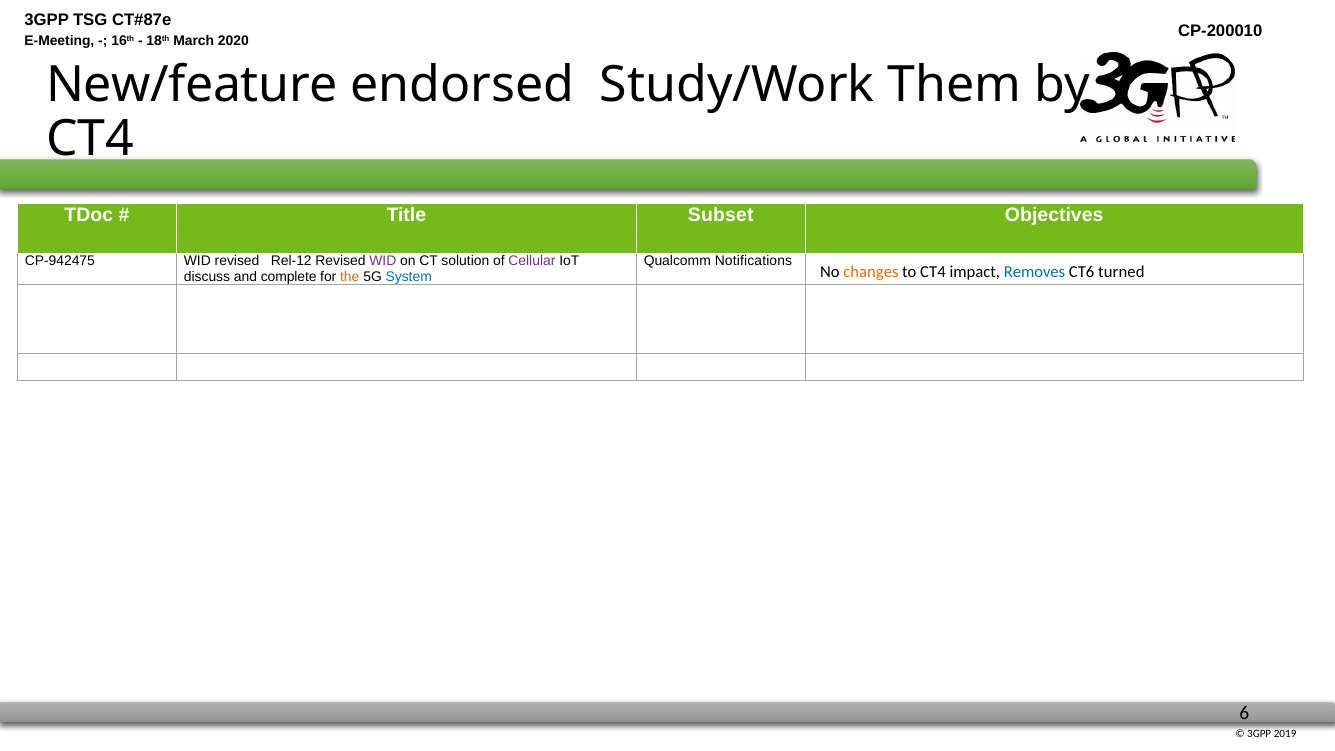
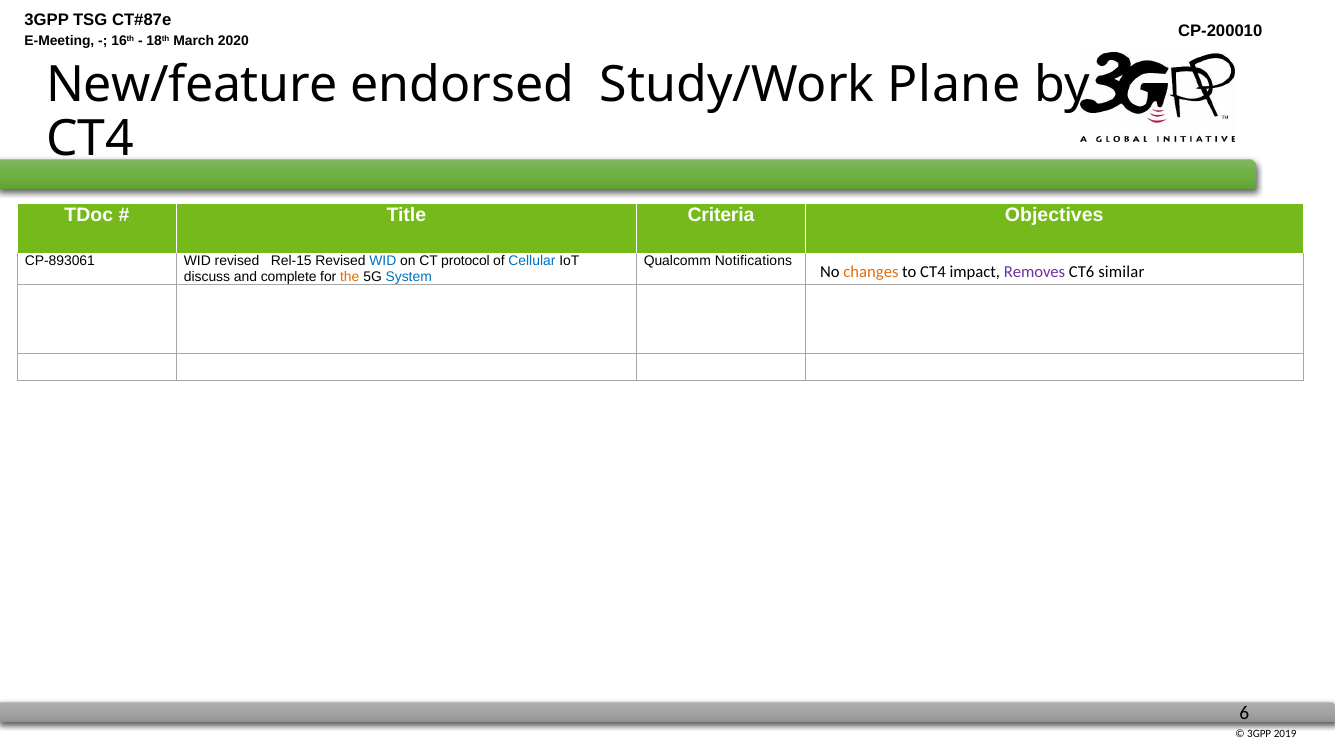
Them: Them -> Plane (954, 85)
Subset: Subset -> Criteria (721, 215)
CP-942475: CP-942475 -> CP-893061 (60, 261)
Rel-12: Rel-12 -> Rel-15 (291, 261)
WID colour: purple -> blue (383, 261)
solution: solution -> protocol (465, 261)
Cellular colour: purple -> blue (532, 261)
Removes colour: blue -> purple (1035, 272)
turned: turned -> similar (1121, 272)
